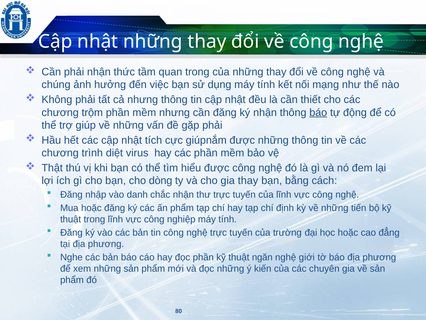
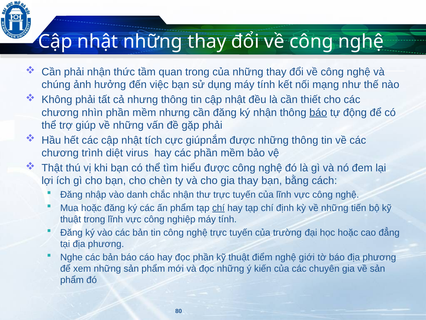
trộm: trộm -> nhìn (92, 112)
dòng: dòng -> chèn (161, 180)
chí underline: none -> present (218, 208)
ngăn: ngăn -> điểm (262, 257)
